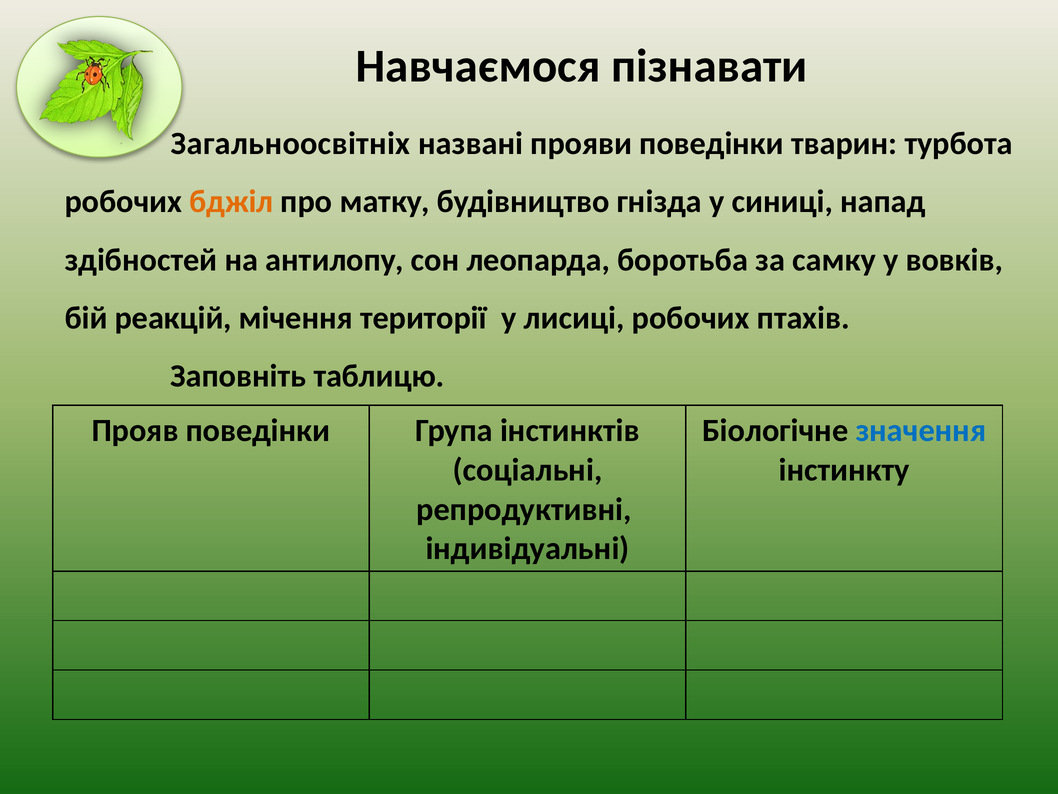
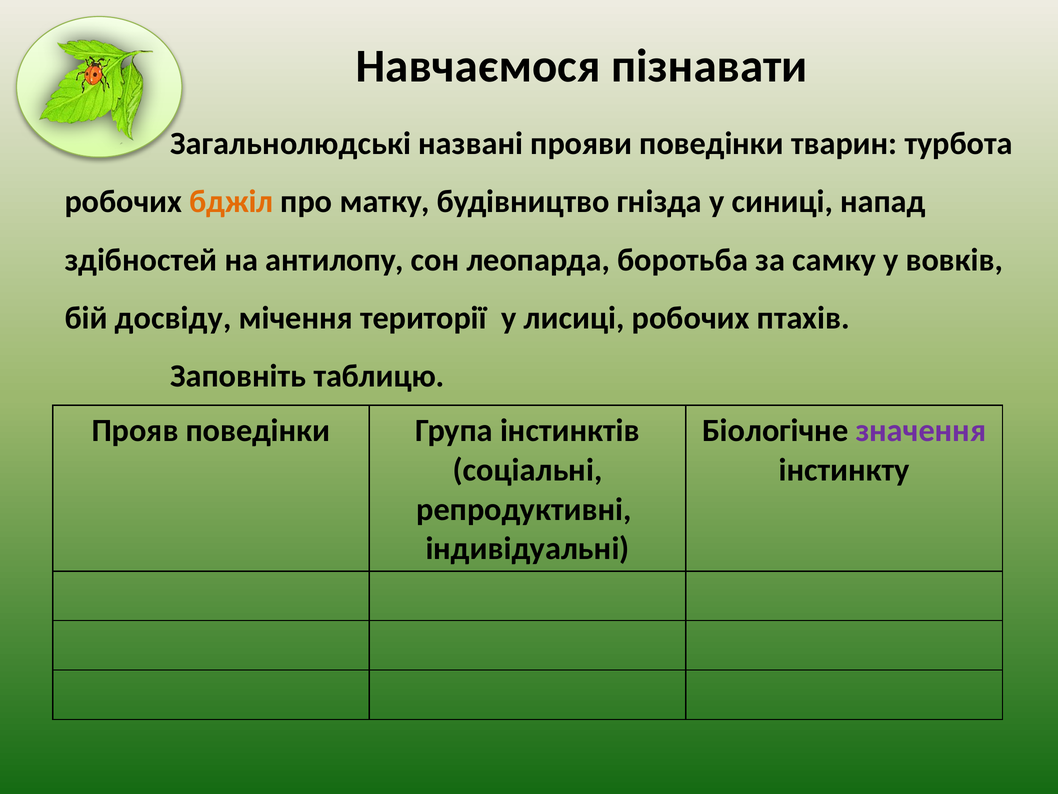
Загальноосвітніх: Загальноосвітніх -> Загальнолюдські (291, 143)
реакцій: реакцій -> досвіду (173, 318)
значення colour: blue -> purple (921, 430)
